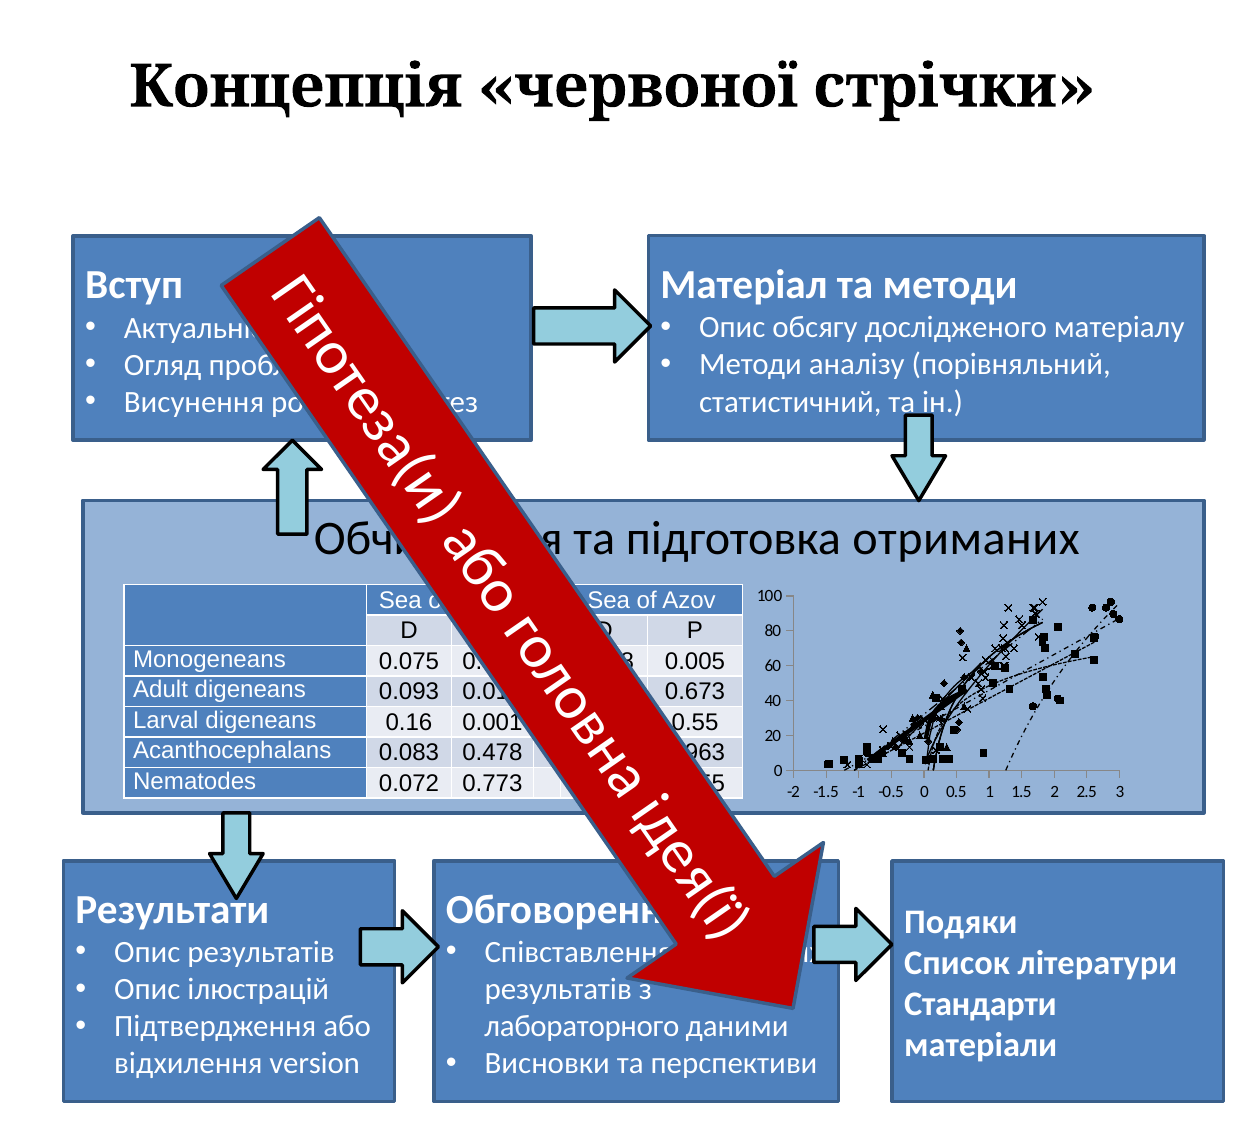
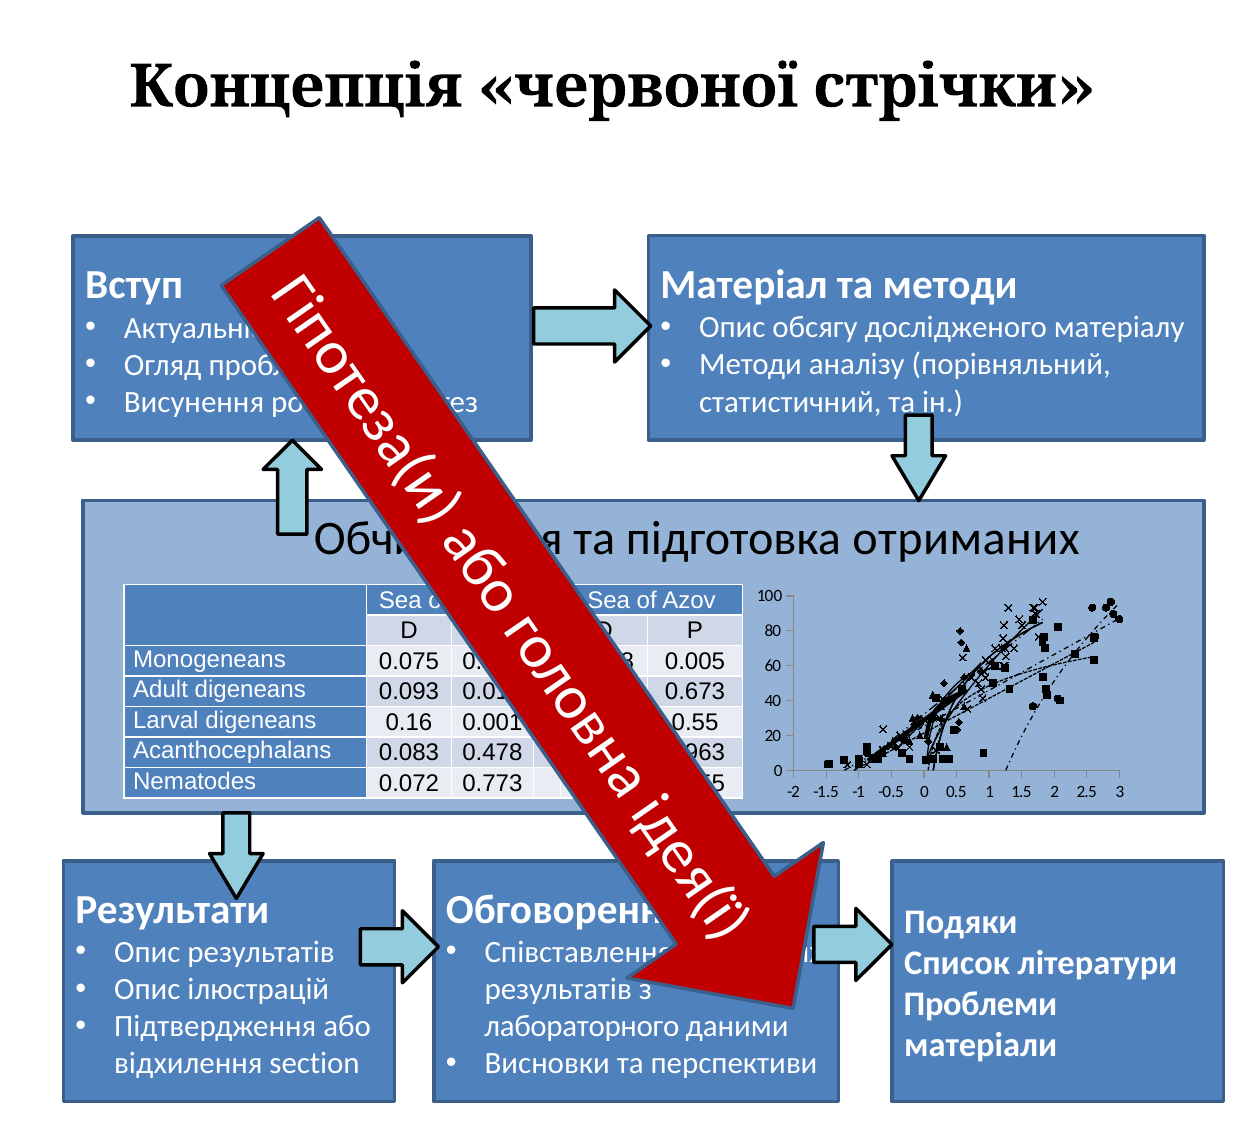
Стандарти: Стандарти -> Проблеми (980, 1004)
version: version -> section (315, 1064)
